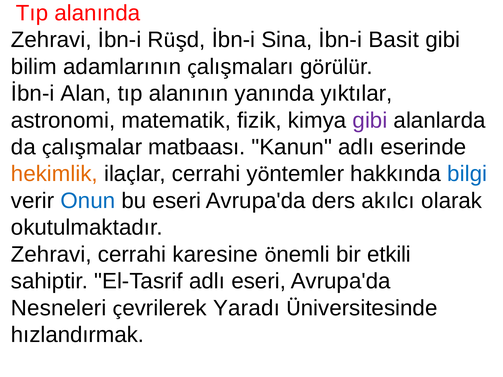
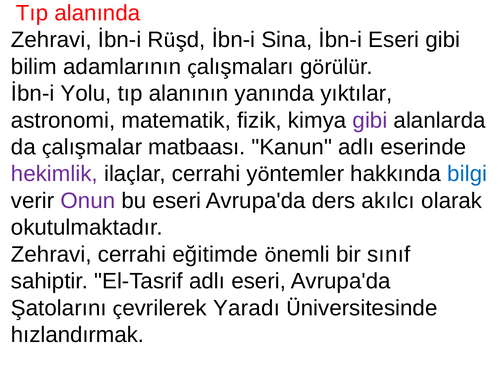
İbn-i Basit: Basit -> Eseri (394, 40)
Alan: Alan -> Yolu (86, 94)
hekimlik colour: orange -> purple (54, 174)
Onun colour: blue -> purple (88, 201)
karesine: karesine -> eğitimde (215, 255)
etkili: etkili -> sınıf (389, 255)
Nesneleri: Nesneleri -> Şatolarını (59, 308)
